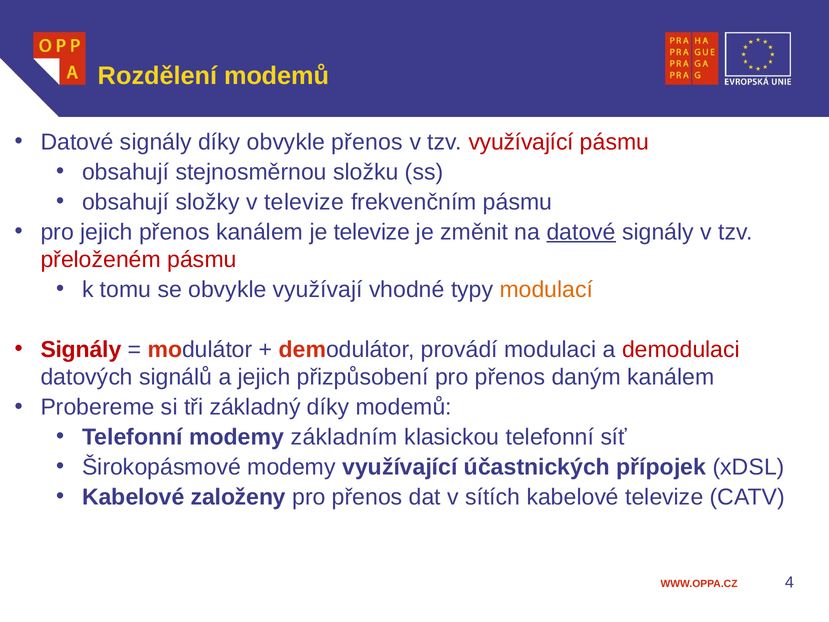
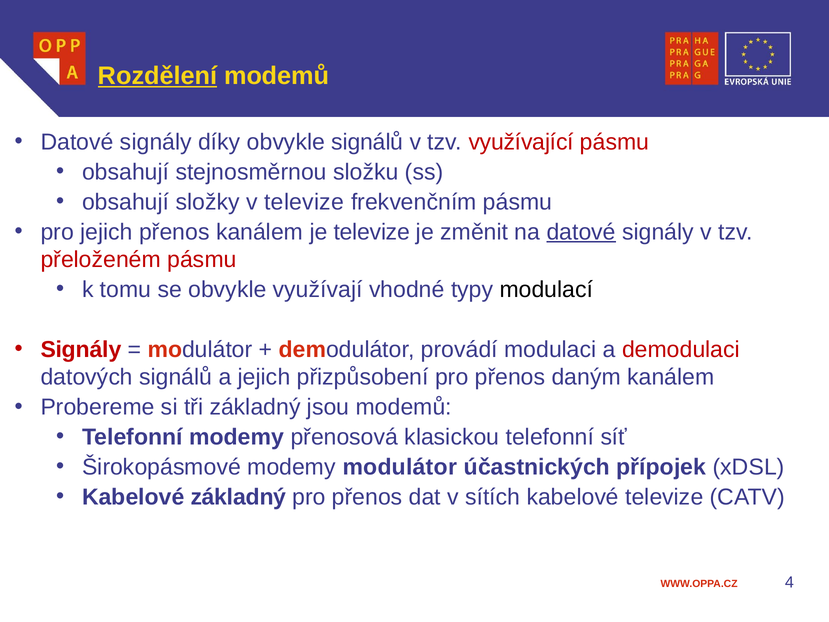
Rozdělení underline: none -> present (158, 76)
obvykle přenos: přenos -> signálů (367, 142)
modulací colour: orange -> black (546, 290)
základný díky: díky -> jsou (328, 407)
základním: základním -> přenosová (344, 437)
modemy využívající: využívající -> modulátor (400, 467)
Kabelové založeny: založeny -> základný (238, 497)
